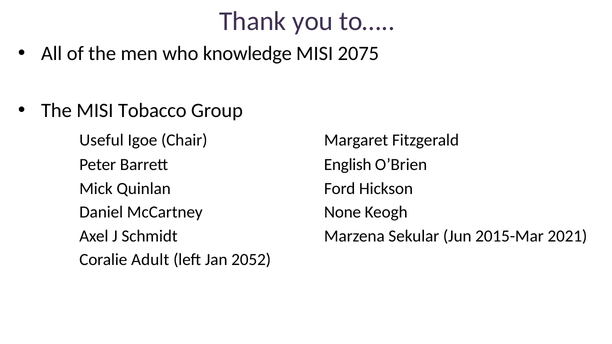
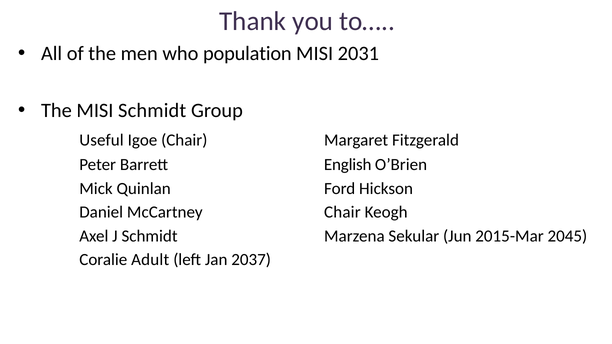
knowledge: knowledge -> population (247, 54)
2075: 2075 -> 2031 (358, 54)
MISI Tobacco: Tobacco -> Schmidt (152, 111)
McCartney None: None -> Chair (342, 212)
2021: 2021 -> 2045 (567, 236)
2052: 2052 -> 2037 (251, 260)
